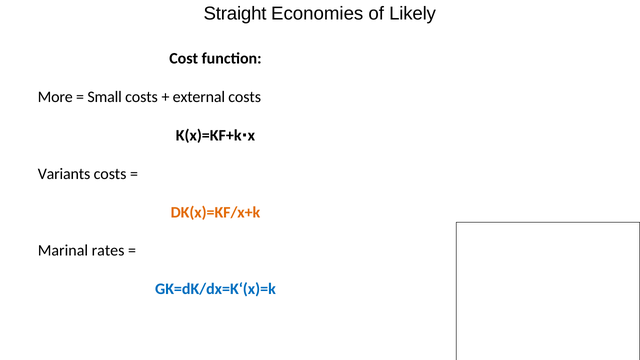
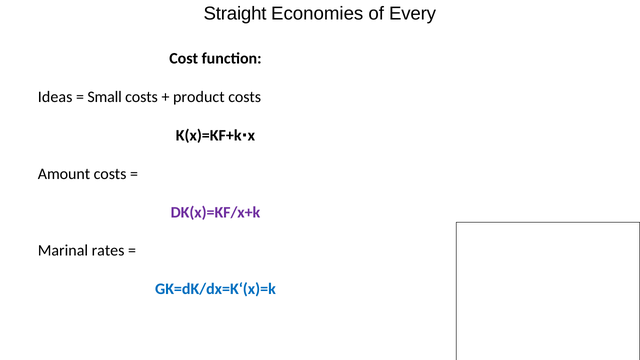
Likely: Likely -> Every (413, 13)
More: More -> Ideas (55, 97)
external: external -> product (199, 97)
Variants: Variants -> Amount (64, 174)
DK(x)=KF/x+k colour: orange -> purple (215, 212)
